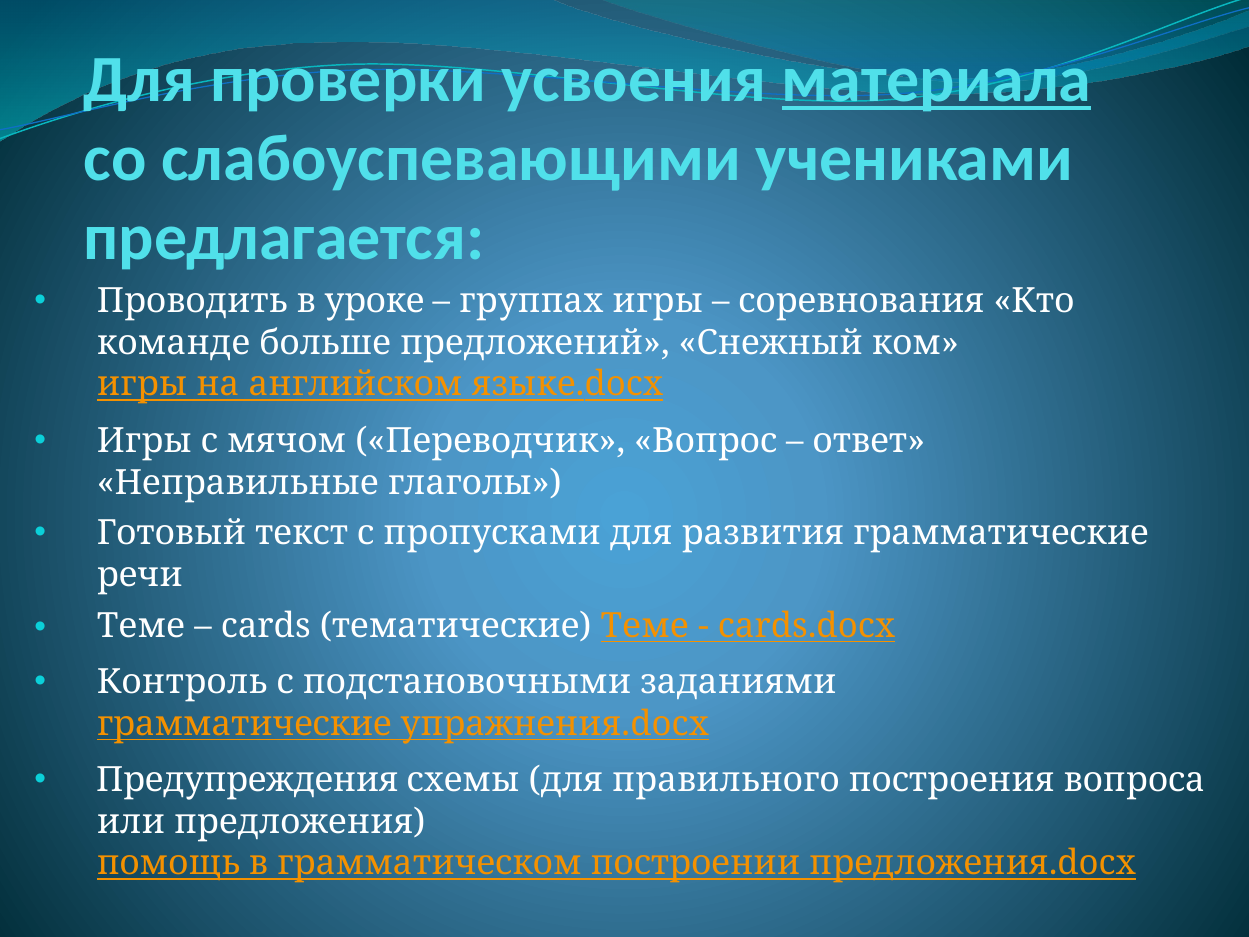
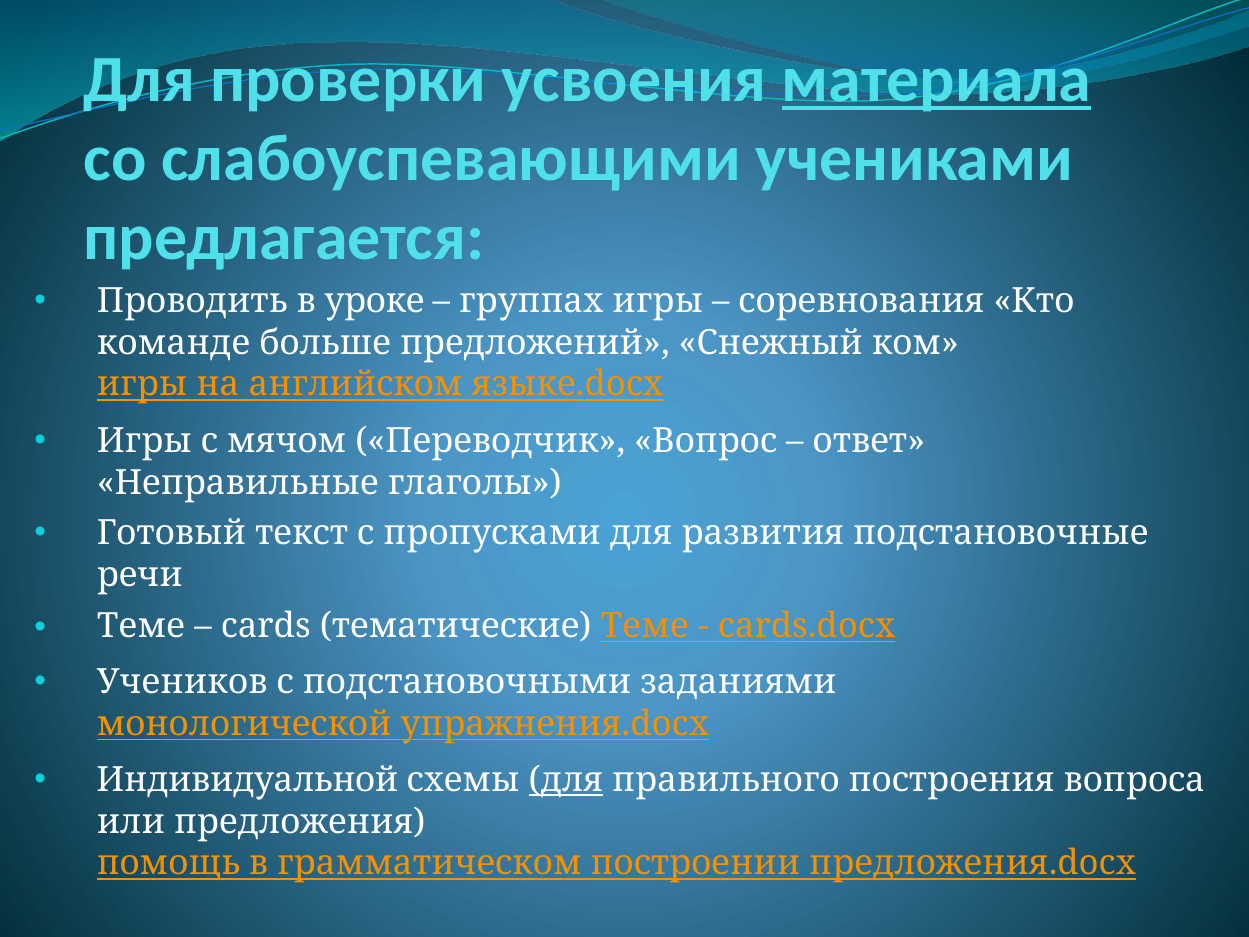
развития грамматические: грамматические -> подстановочные (1001, 533)
Контроль: Контроль -> Учеников (182, 682)
грамматические: грамматические -> монологической (244, 724)
Предупреждения: Предупреждения -> Индивидуальной (247, 780)
для underline: none -> present (566, 780)
